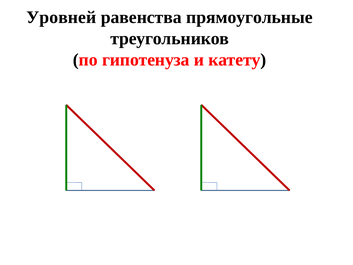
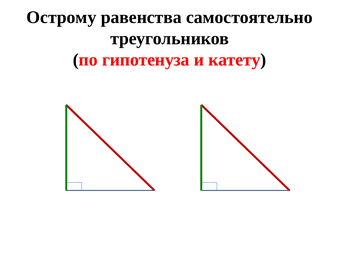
Уровней: Уровней -> Острому (61, 17)
прямоугольные: прямоугольные -> самостоятельно (249, 17)
